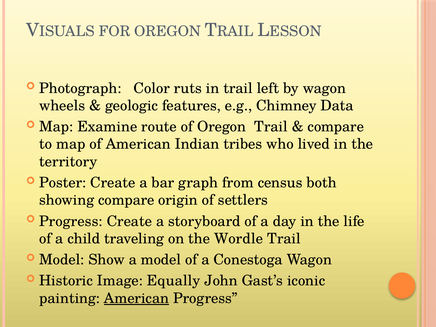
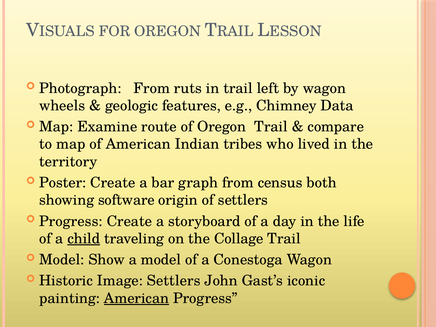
Photograph Color: Color -> From (152, 88)
showing compare: compare -> software (126, 200)
child underline: none -> present (84, 239)
Wordle: Wordle -> Collage (239, 239)
Image Equally: Equally -> Settlers (174, 281)
